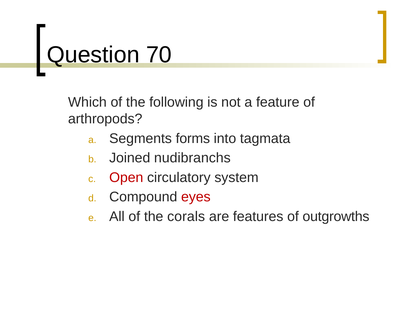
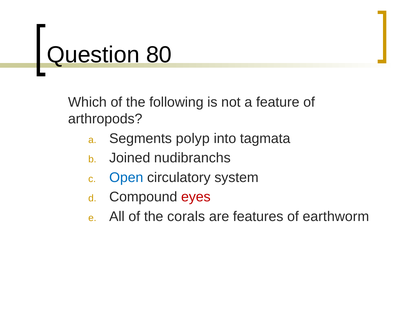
70: 70 -> 80 (159, 55)
forms: forms -> polyp (193, 138)
Open colour: red -> blue (126, 177)
outgrowths: outgrowths -> earthworm (336, 216)
